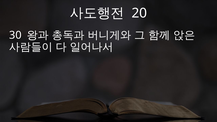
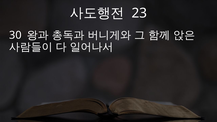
20: 20 -> 23 (139, 13)
